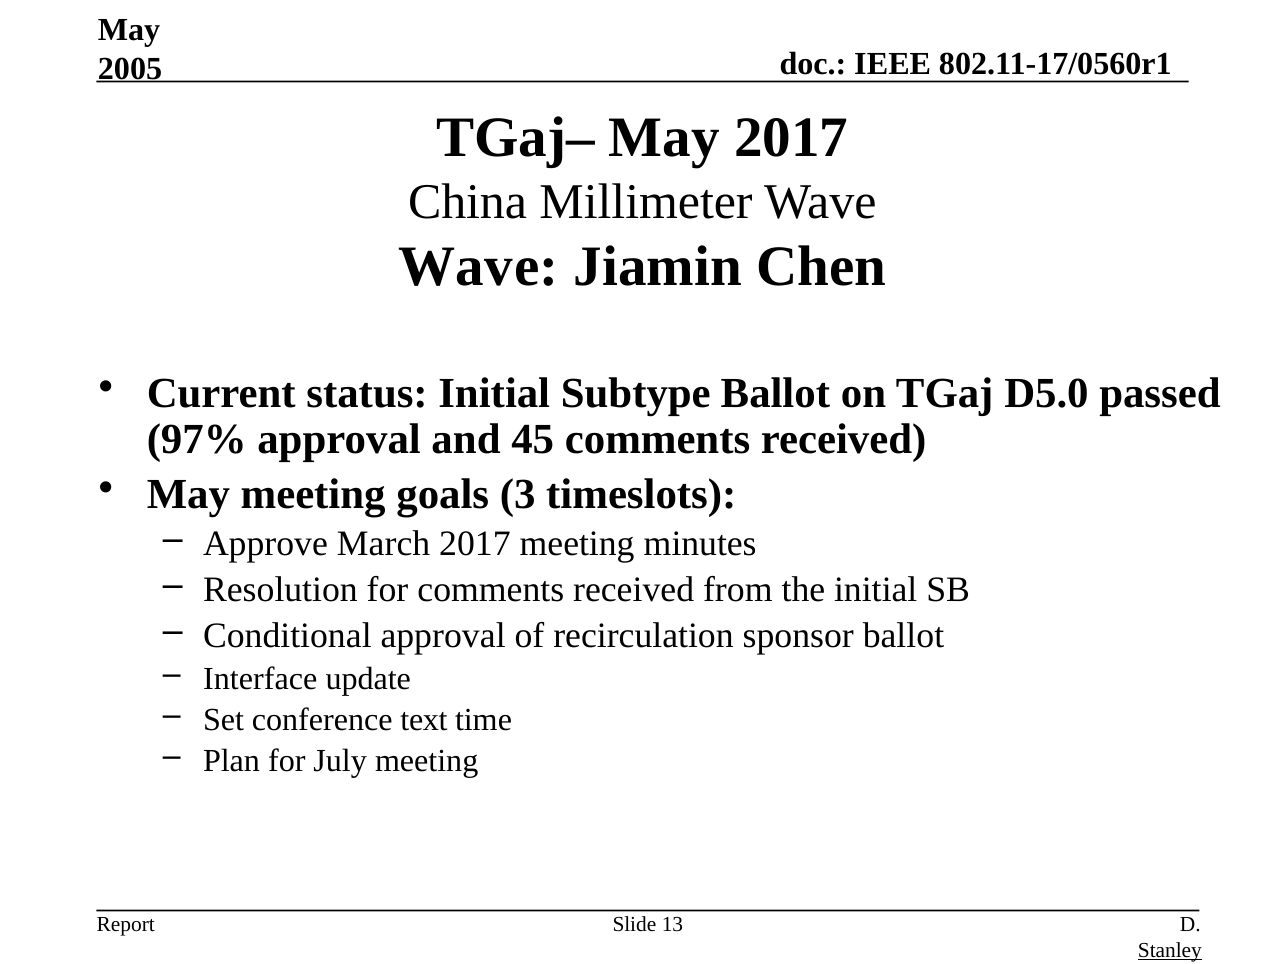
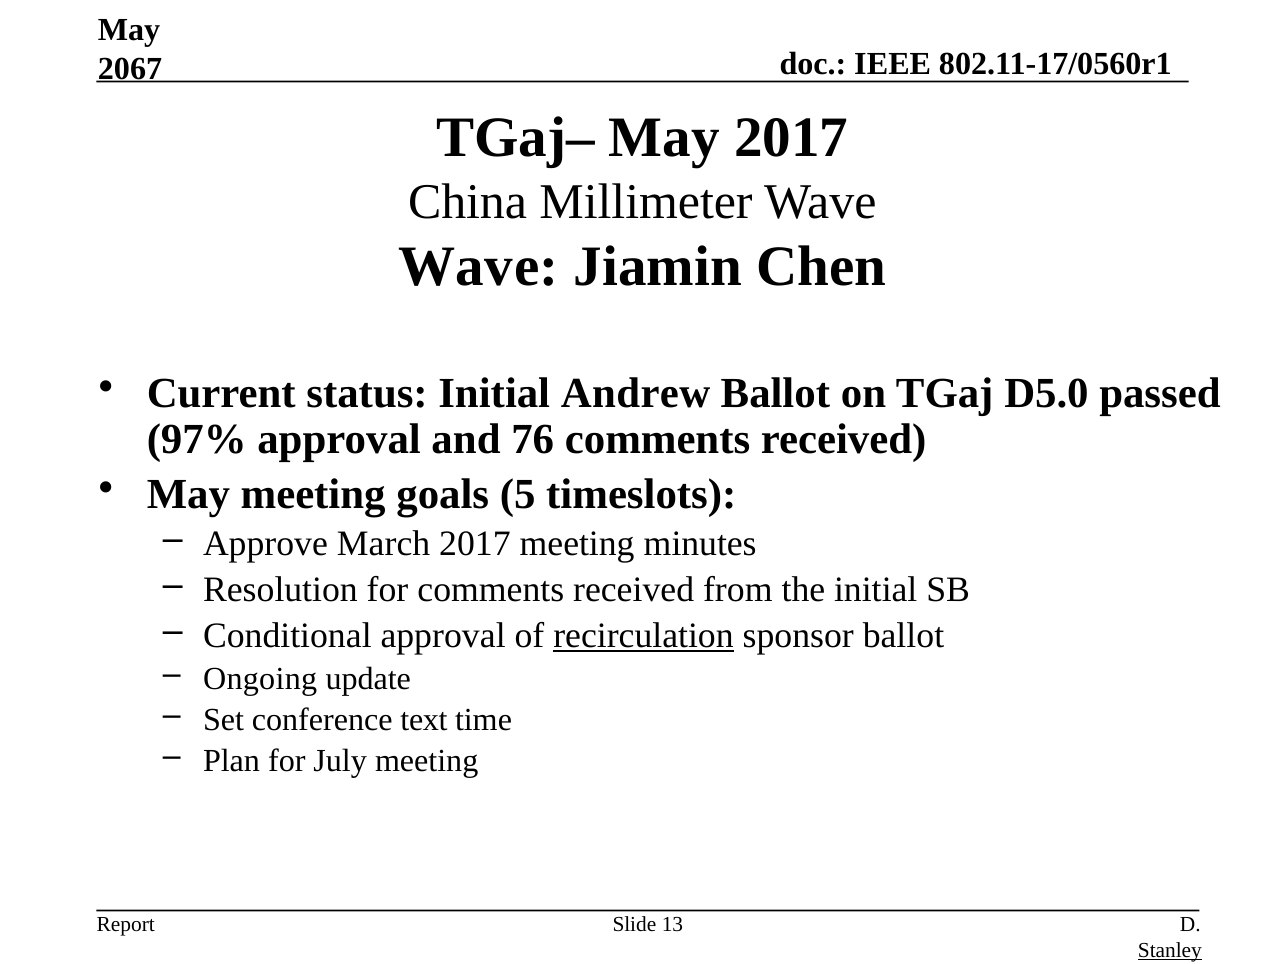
2005: 2005 -> 2067 (130, 69)
Subtype: Subtype -> Andrew (636, 393)
45: 45 -> 76 (533, 440)
3: 3 -> 5 (518, 494)
recirculation underline: none -> present (643, 635)
Interface: Interface -> Ongoing (260, 678)
